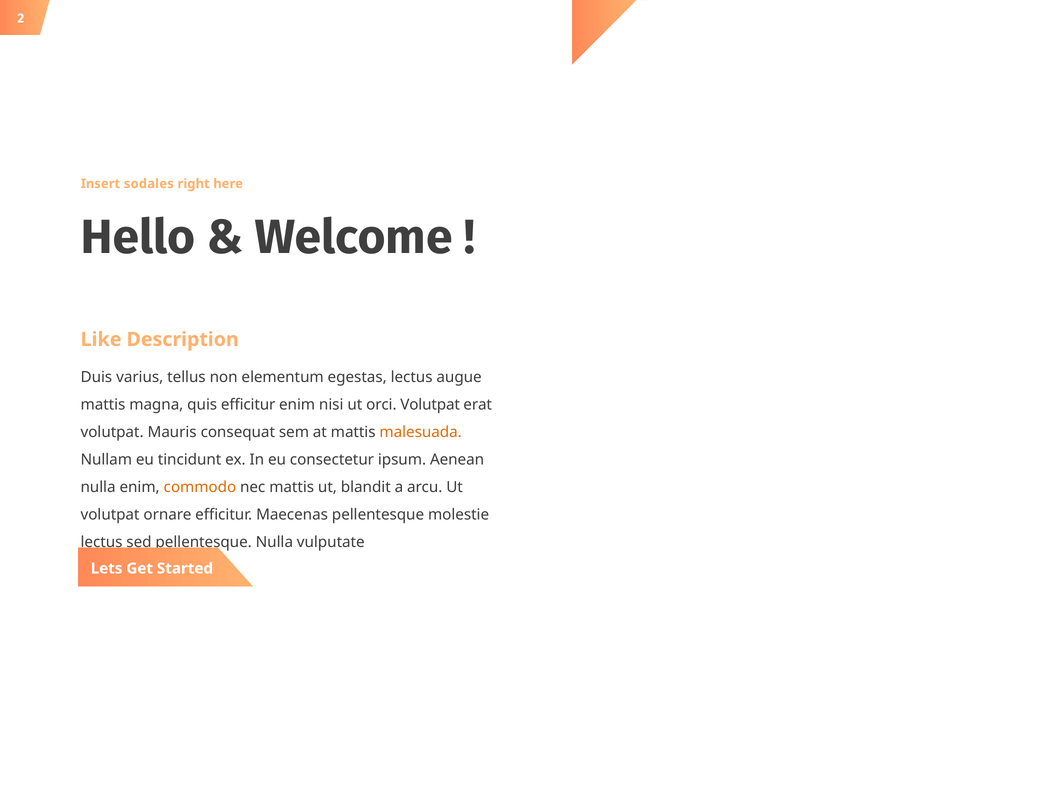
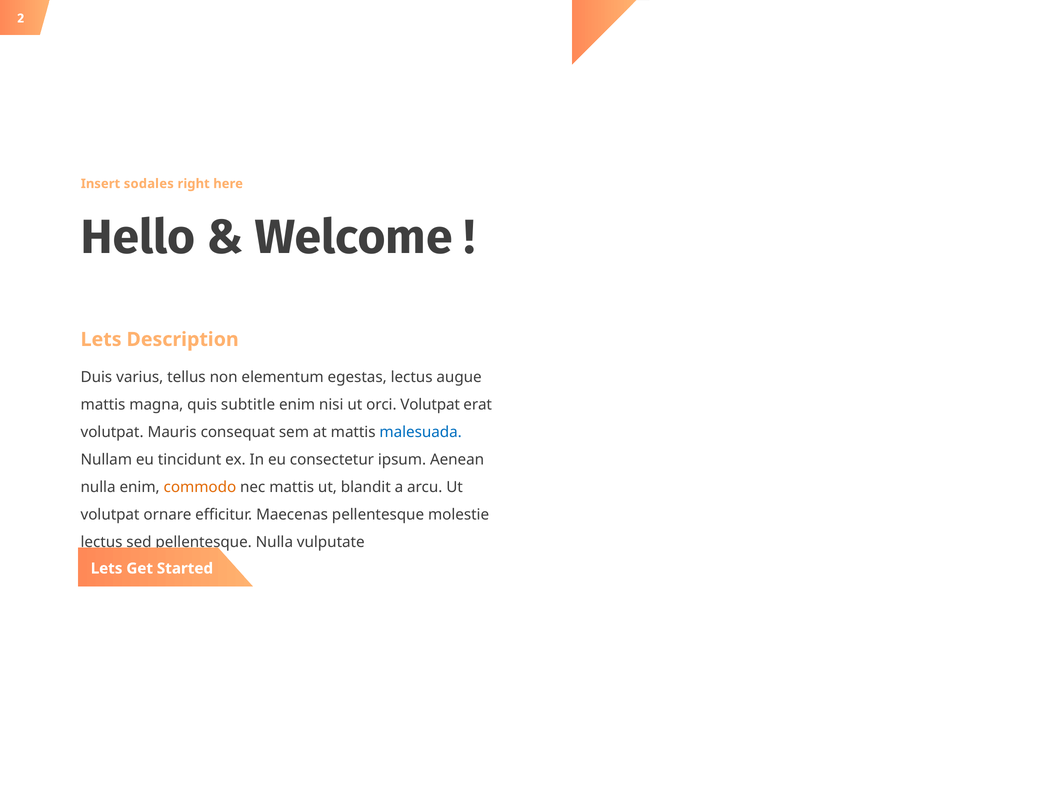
Like: Like -> Lets (101, 339)
quis efficitur: efficitur -> subtitle (248, 405)
malesuada colour: orange -> blue (421, 432)
